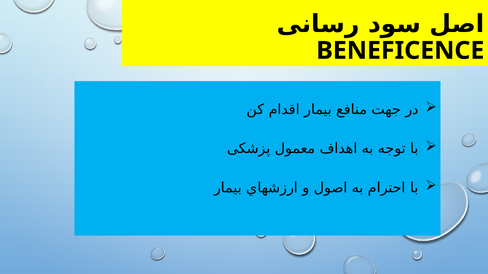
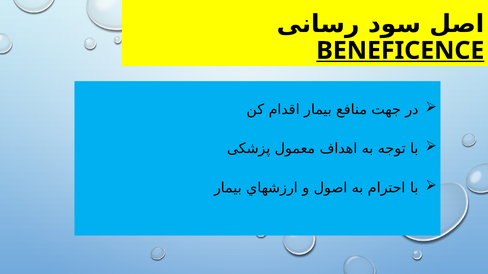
BENEFICENCE underline: none -> present (400, 51)
